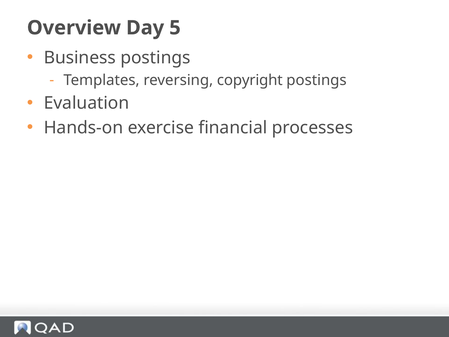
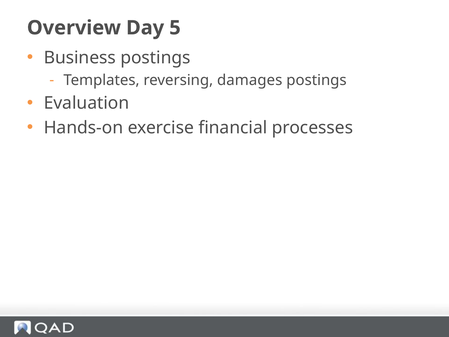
copyright: copyright -> damages (250, 80)
